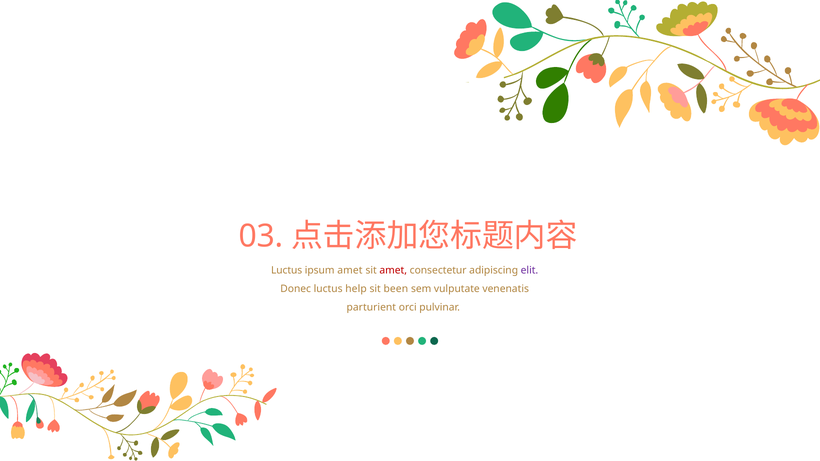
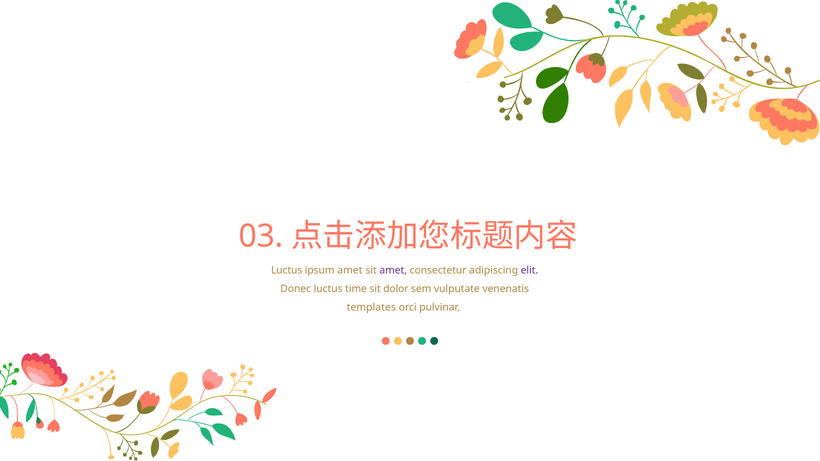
amet colour: red -> purple (393, 270)
help: help -> time (356, 289)
been: been -> dolor (396, 289)
parturient: parturient -> templates (371, 307)
